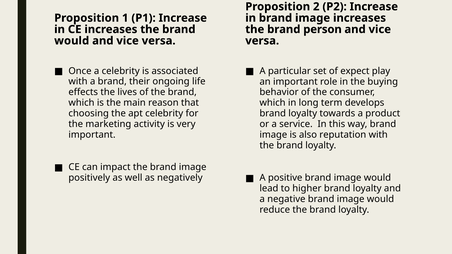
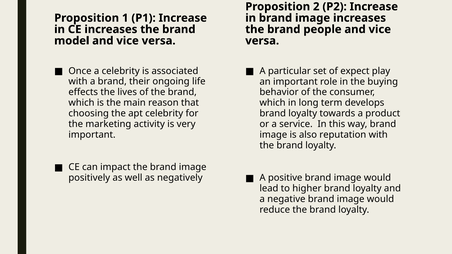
person: person -> people (322, 29)
would: would -> model (72, 41)
